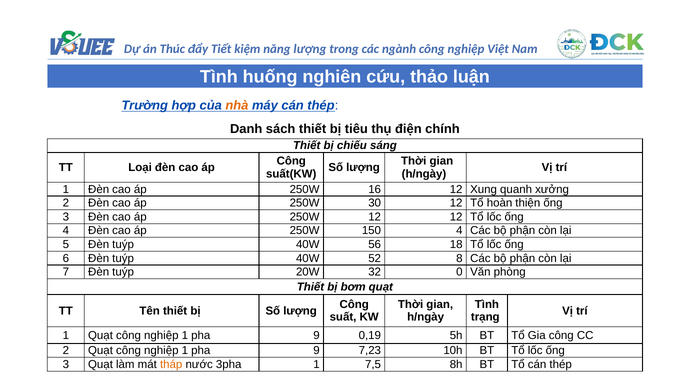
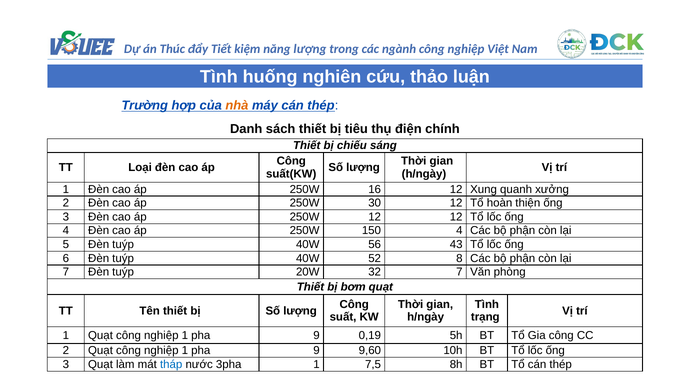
18: 18 -> 43 (456, 245)
32 0: 0 -> 7 (459, 272)
7,23: 7,23 -> 9,60 (370, 351)
tháp colour: orange -> blue (171, 364)
